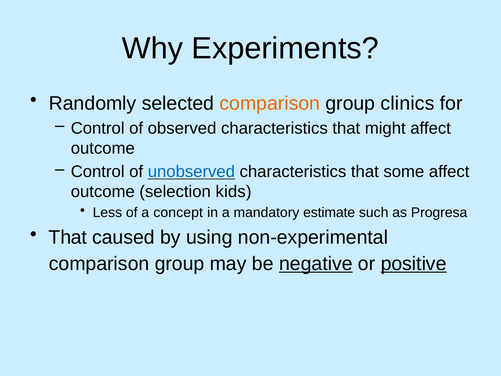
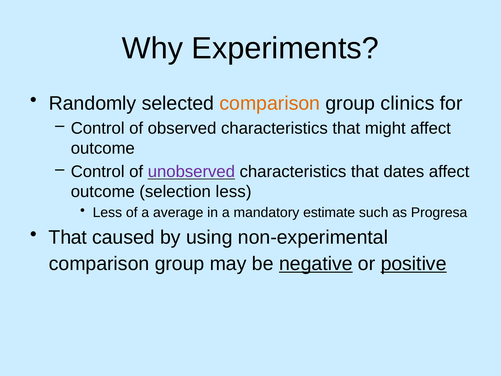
unobserved colour: blue -> purple (191, 172)
some: some -> dates (404, 172)
selection kids: kids -> less (234, 192)
concept: concept -> average (178, 213)
